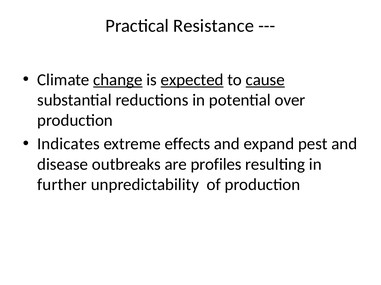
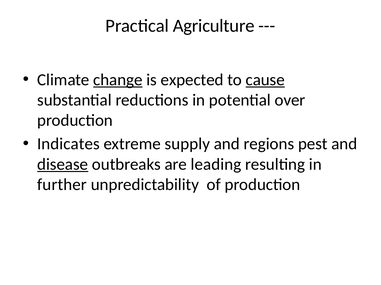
Resistance: Resistance -> Agriculture (214, 26)
expected underline: present -> none (192, 80)
effects: effects -> supply (187, 144)
expand: expand -> regions (269, 144)
disease underline: none -> present (63, 165)
profiles: profiles -> leading (216, 165)
